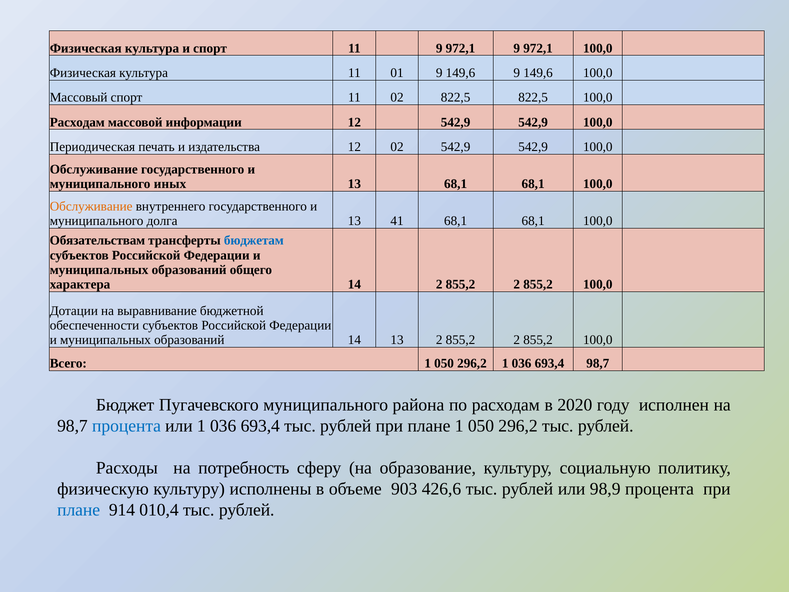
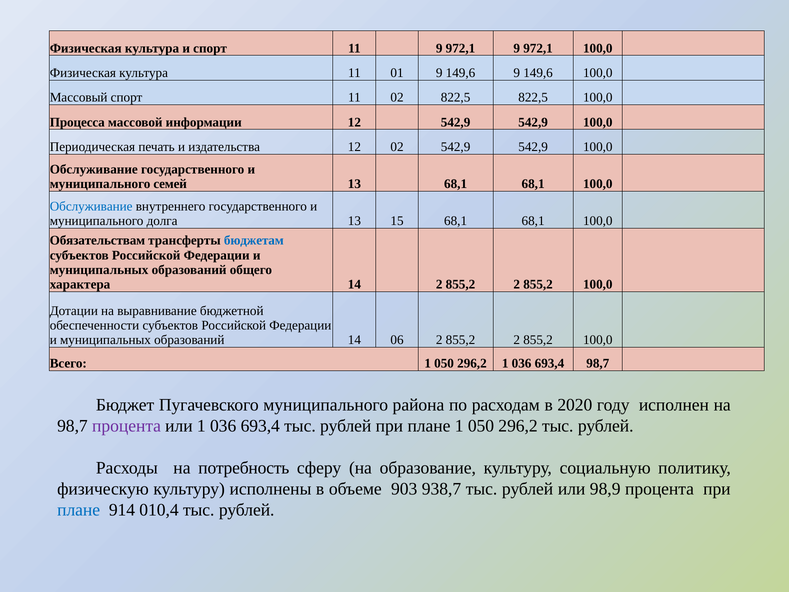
Расходам: Расходам -> Процесса (77, 122)
иных: иных -> семей (170, 184)
Обслуживание colour: orange -> blue (91, 206)
41: 41 -> 15 (397, 221)
14 13: 13 -> 06 (397, 340)
процента colour: blue -> purple (126, 426)
426,6: 426,6 -> 938,7 (442, 489)
